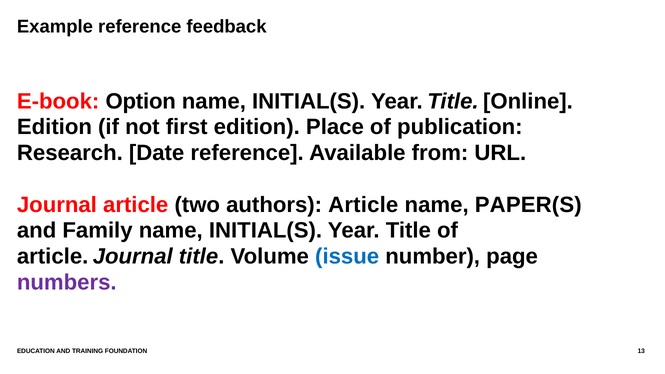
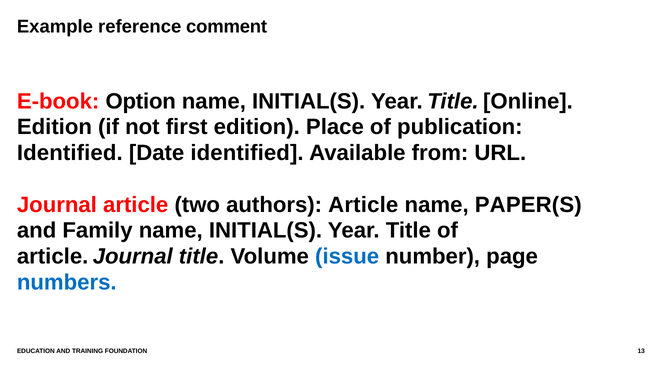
feedback: feedback -> comment (227, 27)
Research: Research -> Identified (70, 153)
Date reference: reference -> identified (247, 153)
numbers colour: purple -> blue (67, 282)
